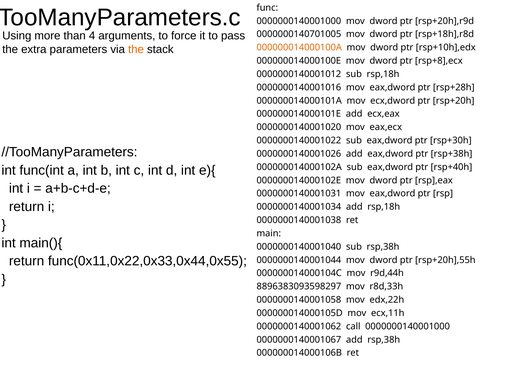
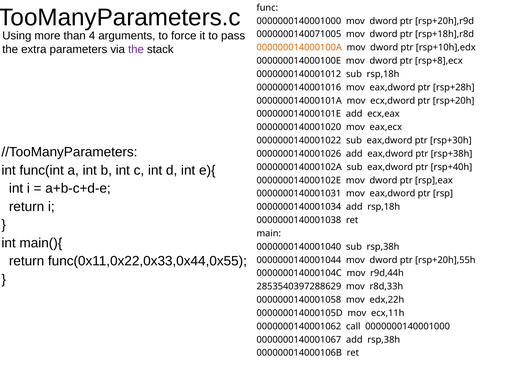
0000000140701005: 0000000140701005 -> 0000000140071005 (299, 34)
the colour: orange -> purple (136, 49)
8896383093598297: 8896383093598297 -> 2853540397288629 (299, 287)
